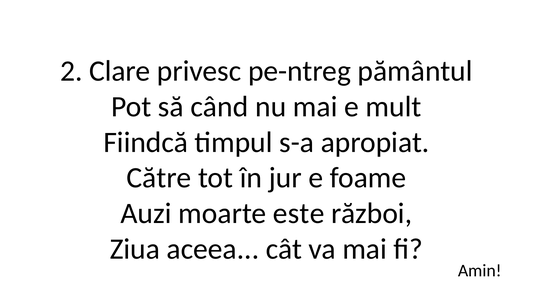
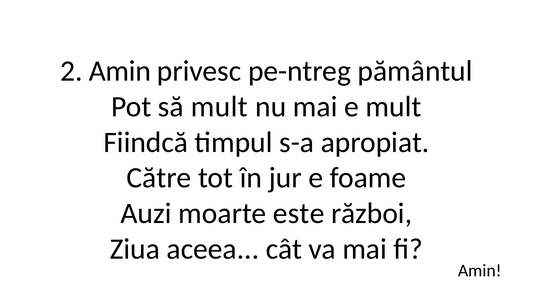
2 Clare: Clare -> Amin (120, 71)
să când: când -> mult (219, 107)
